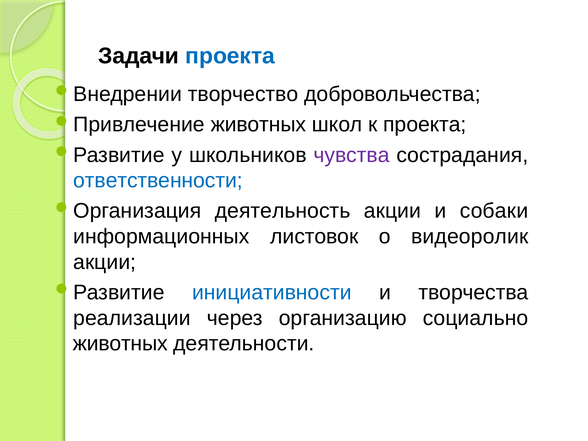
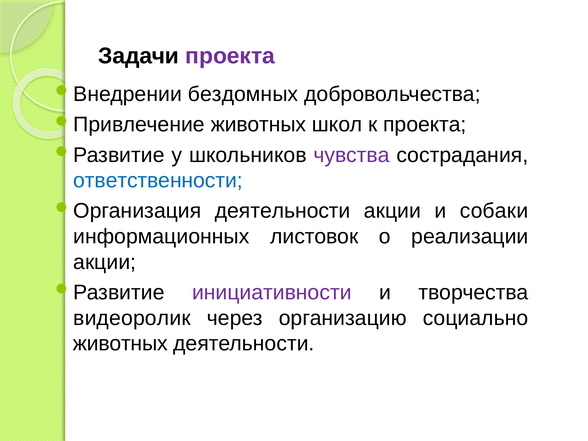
проекта colour: blue -> purple (230, 56)
творчество: творчество -> бездомных (243, 94)
деятельность: деятельность -> деятельности (283, 211)
видеоролик: видеоролик -> реализации (470, 237)
инициативности colour: blue -> purple (272, 292)
реализации: реализации -> видеоролик (132, 318)
